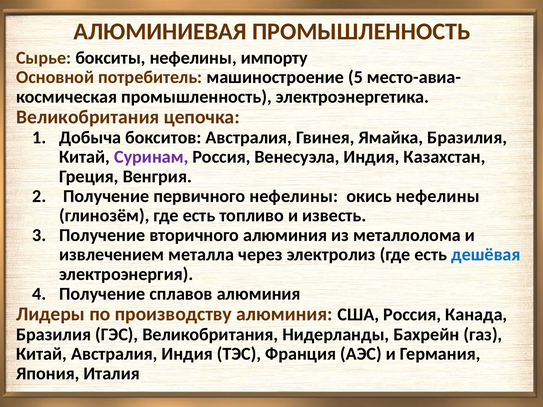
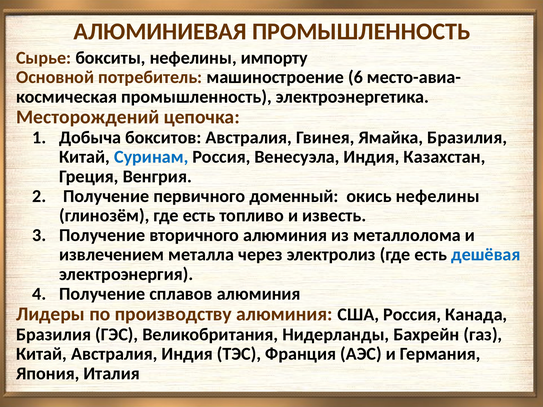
5: 5 -> 6 (355, 77)
Великобритания: Великобритания -> Месторождений (88, 117)
Суринам colour: purple -> blue (151, 157)
первичного нефелины: нефелины -> доменный (294, 196)
